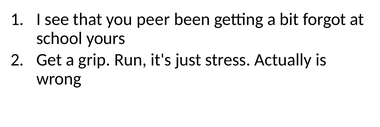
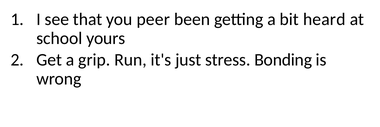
forgot: forgot -> heard (324, 19)
Actually: Actually -> Bonding (283, 60)
